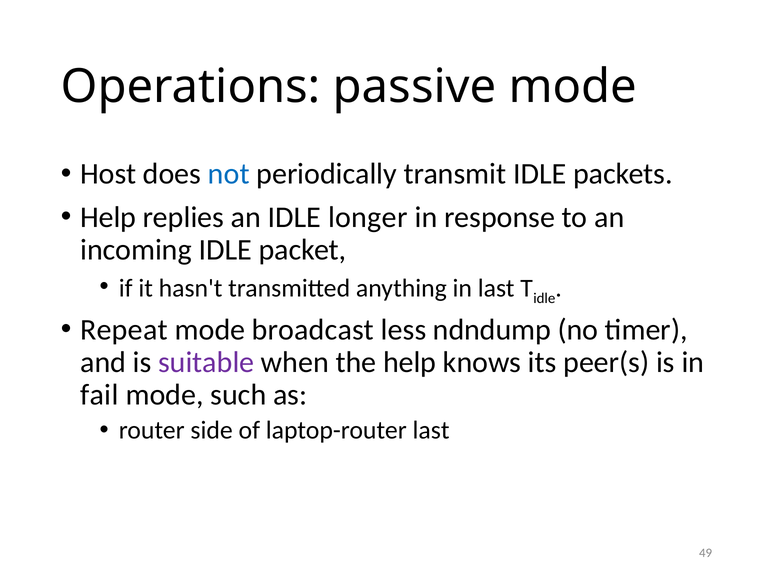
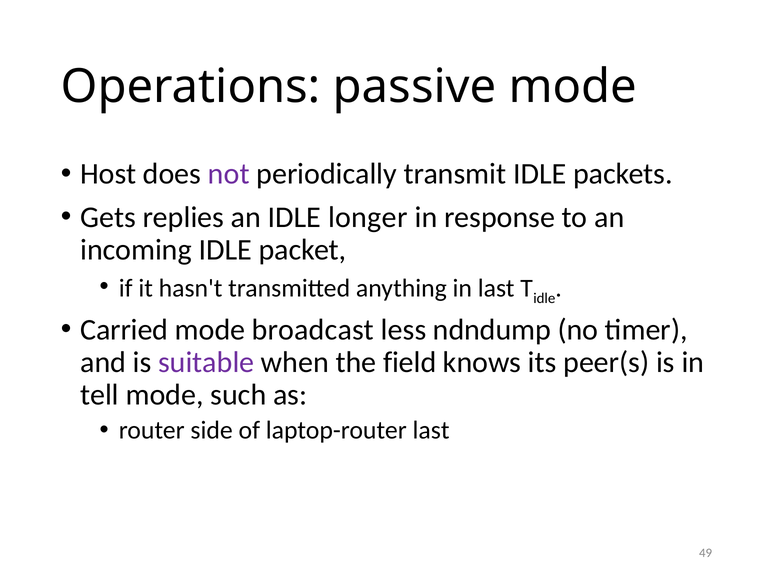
not colour: blue -> purple (229, 174)
Help: Help -> Gets (108, 217)
Repeat: Repeat -> Carried (124, 330)
the help: help -> field (410, 363)
fail: fail -> tell (100, 395)
